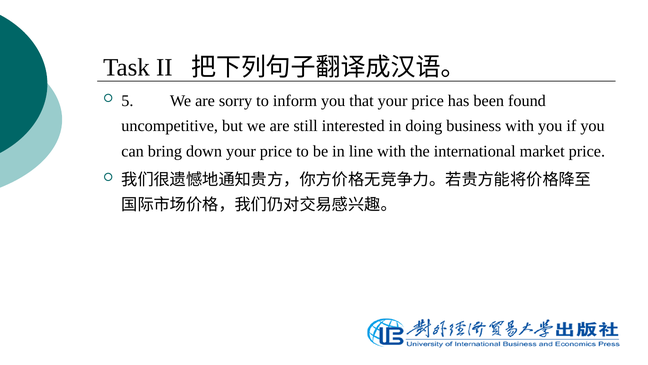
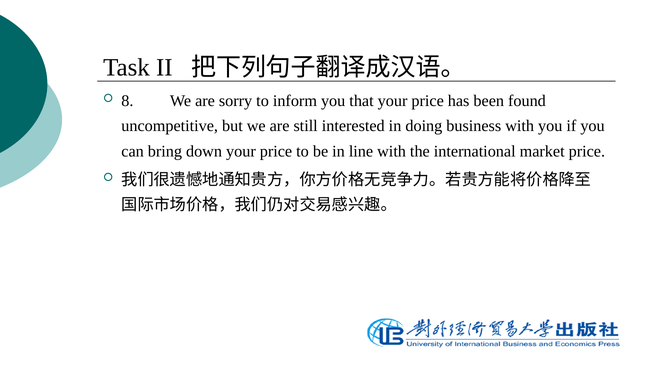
5: 5 -> 8 (127, 101)
